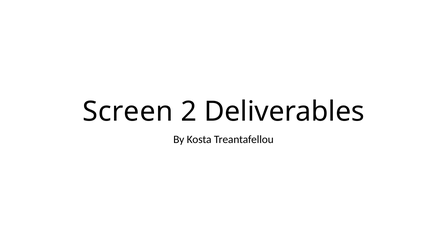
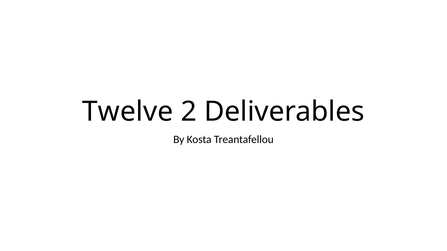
Screen: Screen -> Twelve (128, 112)
